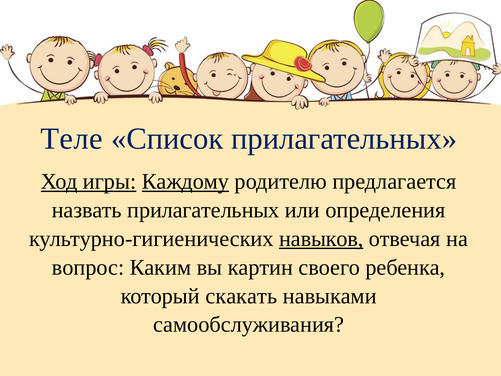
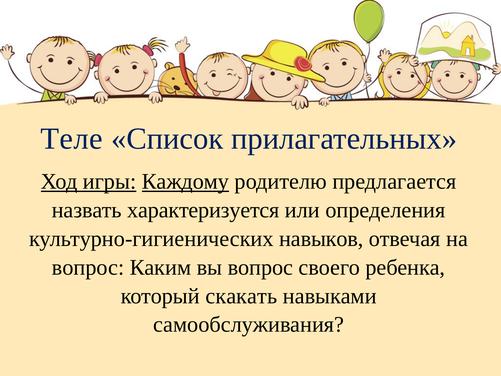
назвать прилагательных: прилагательных -> характеризуется (203, 210)
навыков underline: present -> none (321, 239)
вы картин: картин -> вопрос (260, 267)
